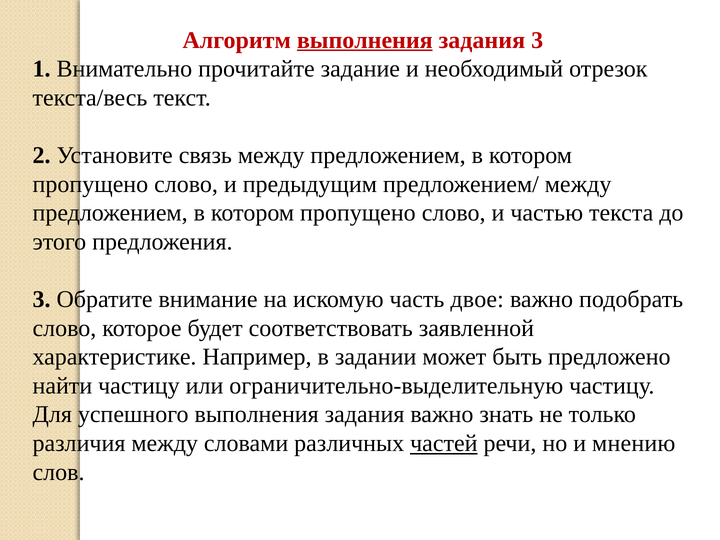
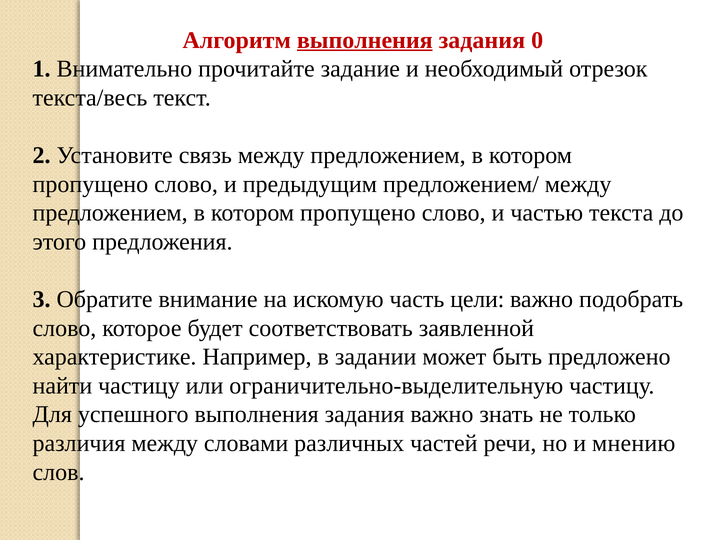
задания 3: 3 -> 0 (537, 40)
двое: двое -> цели (477, 299)
частей underline: present -> none (444, 443)
